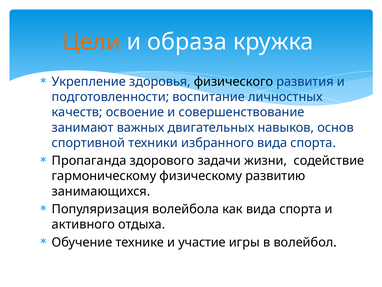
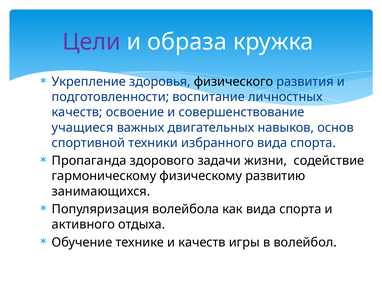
Цели colour: orange -> purple (91, 42)
занимают: занимают -> учащиеся (83, 127)
и участие: участие -> качеств (202, 242)
